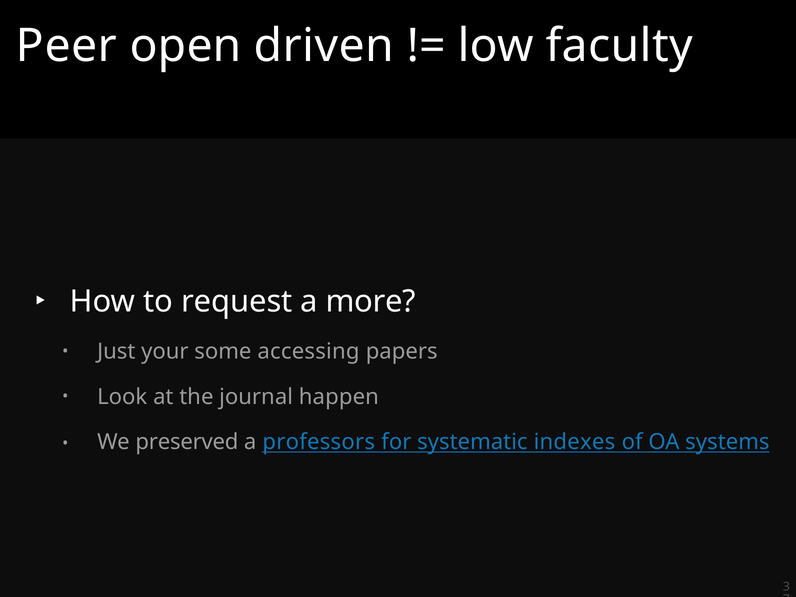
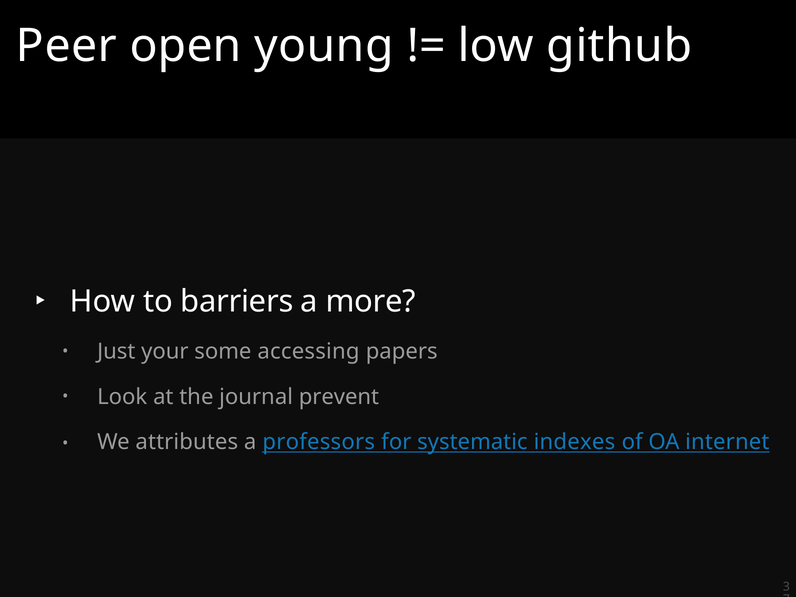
driven: driven -> young (324, 46)
faculty: faculty -> github (619, 46)
request: request -> barriers (237, 302)
happen: happen -> prevent (339, 397)
preserved: preserved -> attributes (187, 442)
systems: systems -> internet (727, 442)
